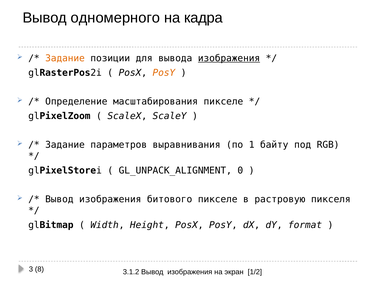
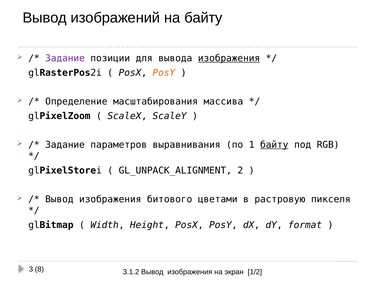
одномерного: одномерного -> изображений (115, 18)
на кадра: кадра -> байту (203, 18)
Задание colour: orange -> purple (65, 58)
масштабирования пикселе: пикселе -> массива (223, 102)
байту underline: none -> present (274, 145)
0: 0 -> 2 (240, 170)
битового пикселе: пикселе -> цветами (218, 199)
